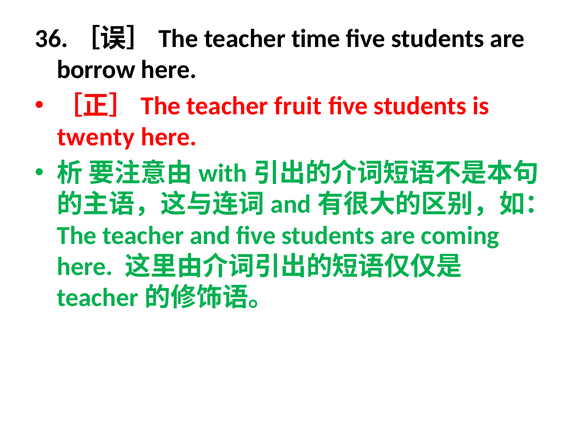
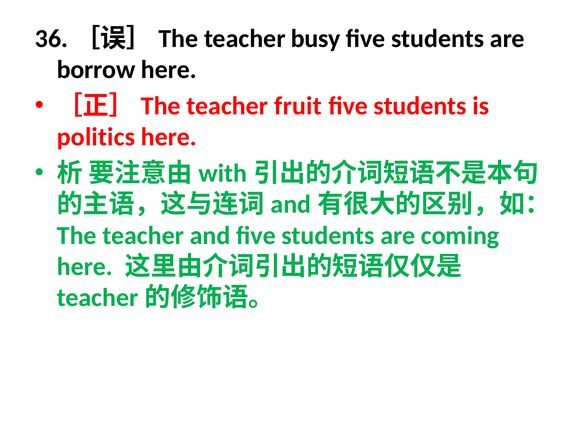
time: time -> busy (316, 39)
twenty: twenty -> politics (96, 137)
